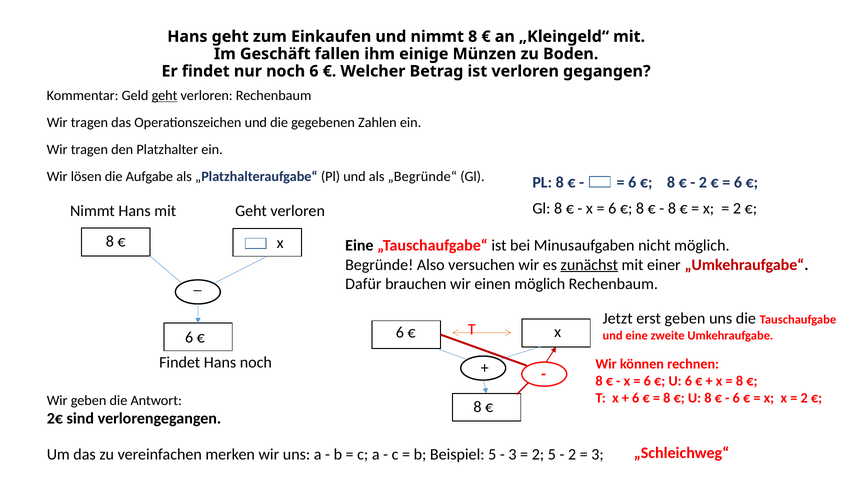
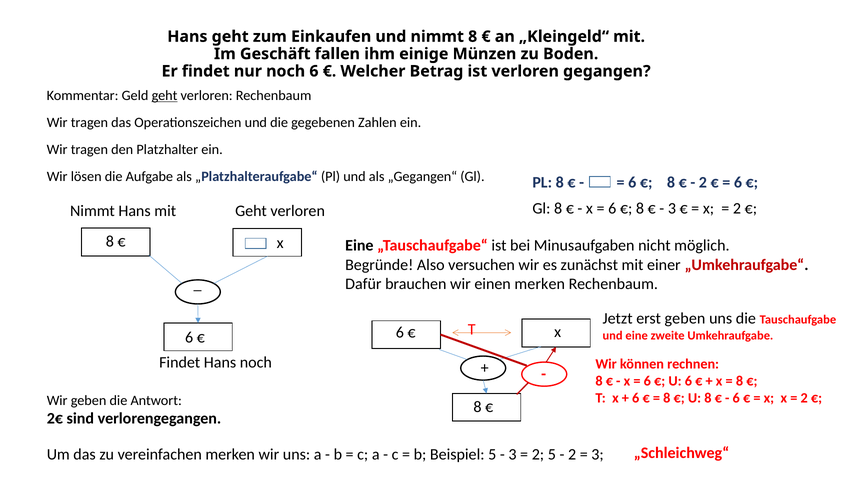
„Begründe“: „Begründe“ -> „Gegangen“ (422, 177)
8: 8 -> 3 (672, 208)
zunächst underline: present -> none (589, 265)
einen möglich: möglich -> merken (540, 284)
